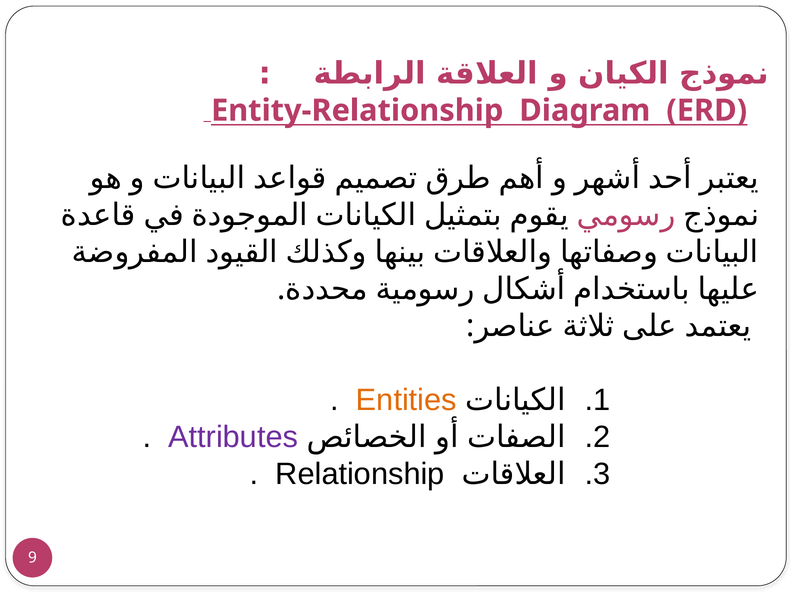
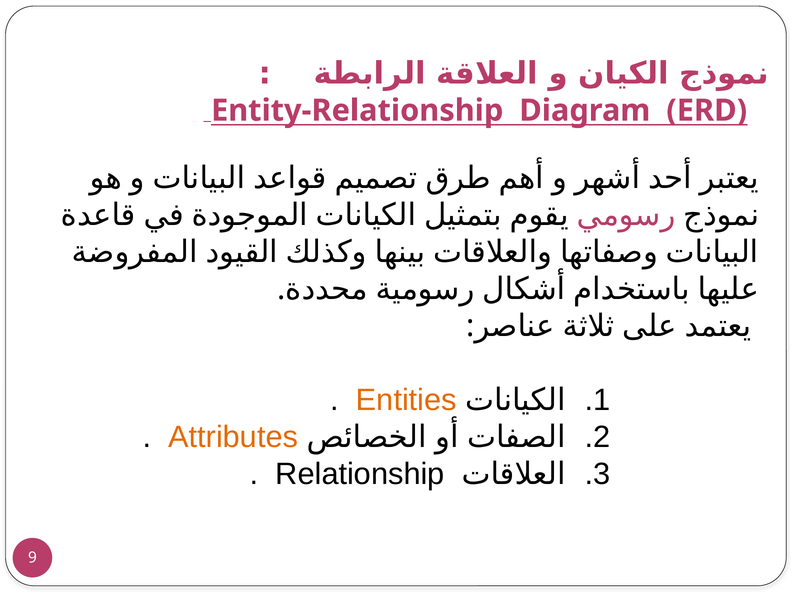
Attributes colour: purple -> orange (233, 437)
